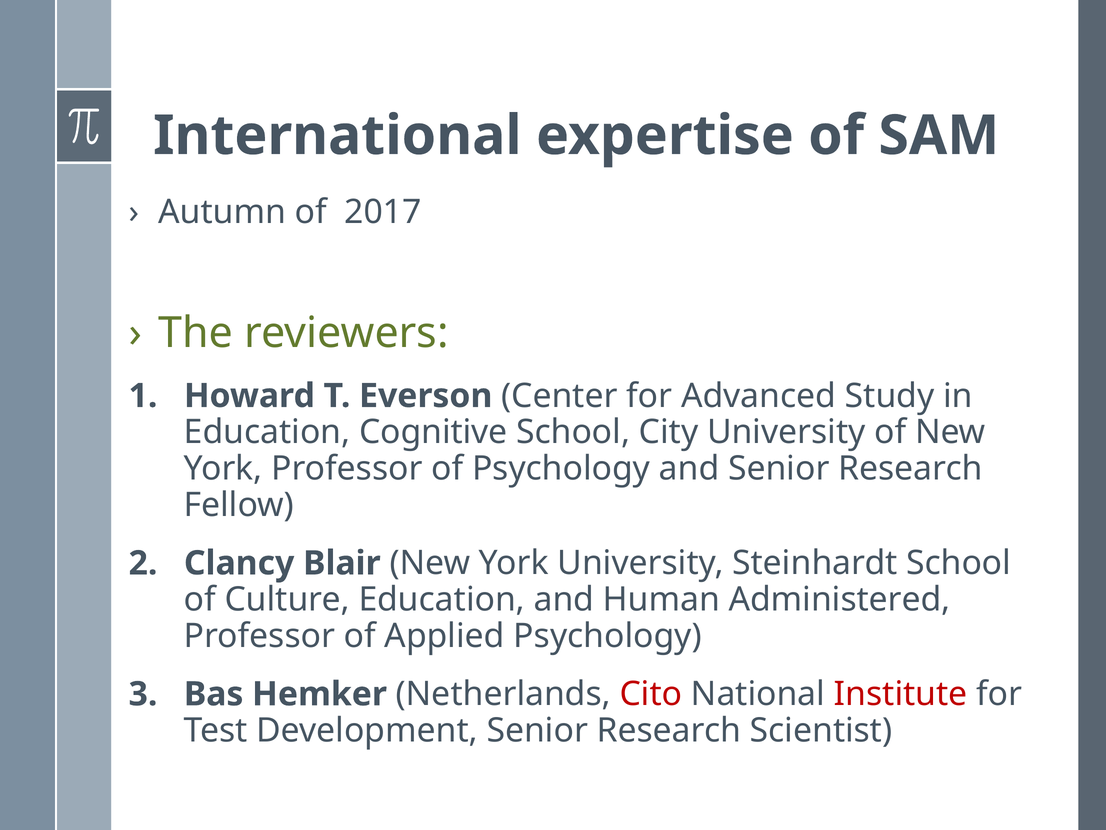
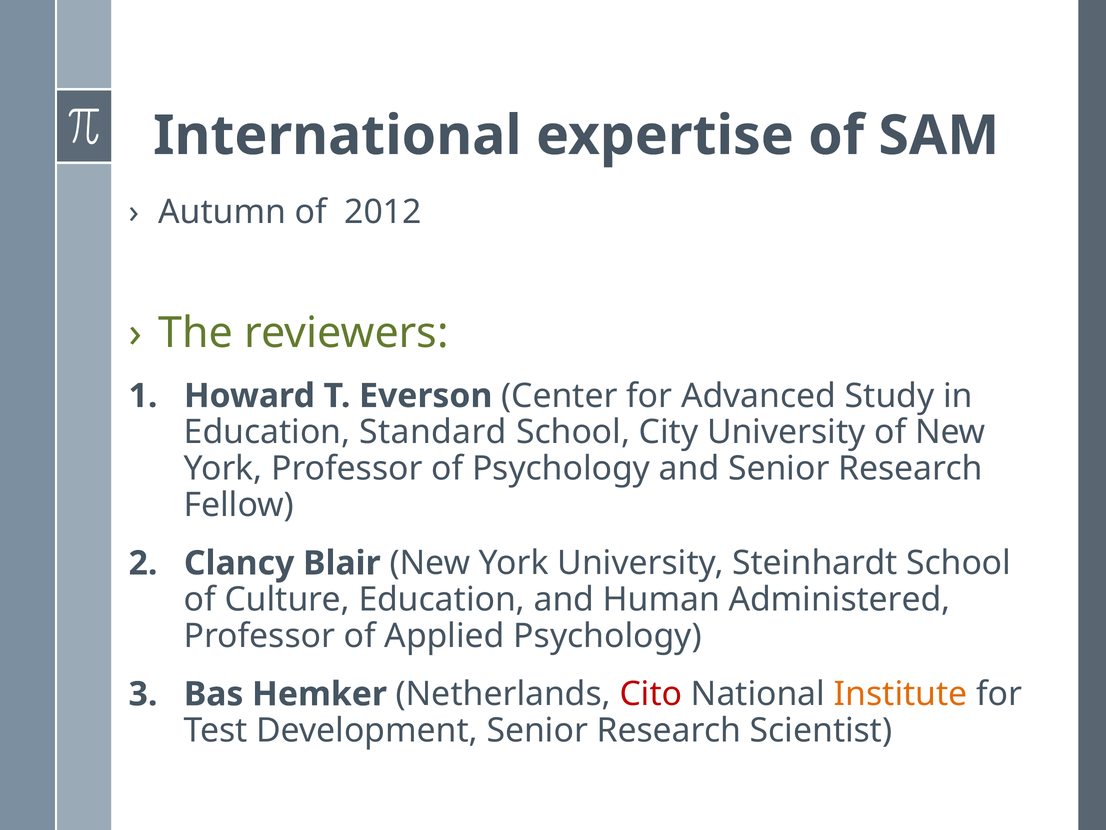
2017: 2017 -> 2012 (383, 212)
Cognitive: Cognitive -> Standard (433, 432)
Institute colour: red -> orange (901, 694)
